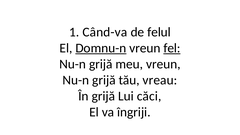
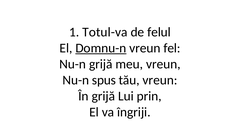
Când-va: Când-va -> Totul-va (105, 32)
fel underline: present -> none (172, 48)
grijă: grijă -> spus (104, 80)
tău vreau: vreau -> vreun (160, 80)
căci: căci -> prin (149, 96)
